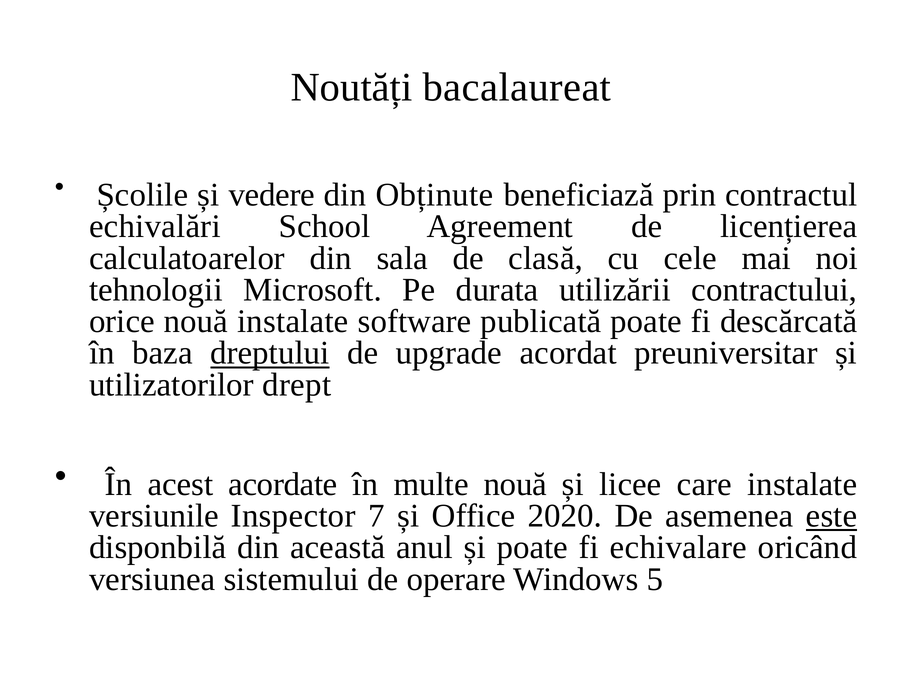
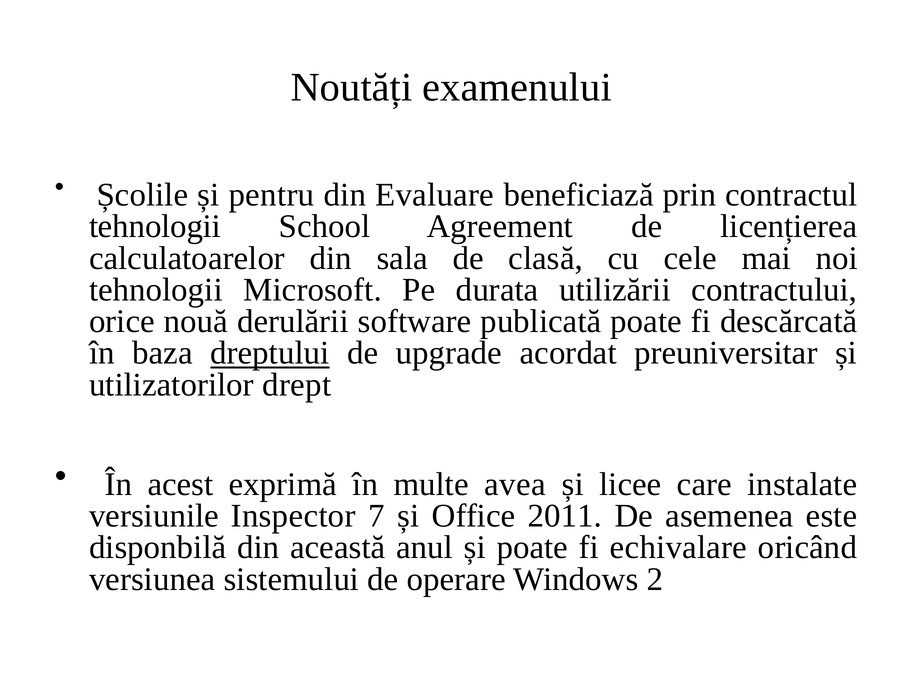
bacalaureat: bacalaureat -> examenului (517, 87)
vedere: vedere -> pentru (271, 195)
Obținute: Obținute -> Evaluare (435, 195)
echivalări: echivalări -> tehnologii (155, 226)
nouă instalate: instalate -> derulării (293, 321)
acordate: acordate -> exprimă (283, 484)
multe nouă: nouă -> avea (515, 484)
2020: 2020 -> 2011 (565, 516)
este underline: present -> none (832, 516)
5: 5 -> 2 (655, 579)
